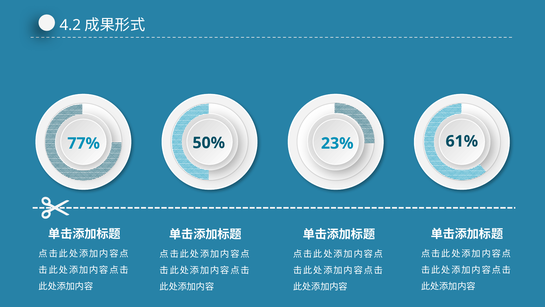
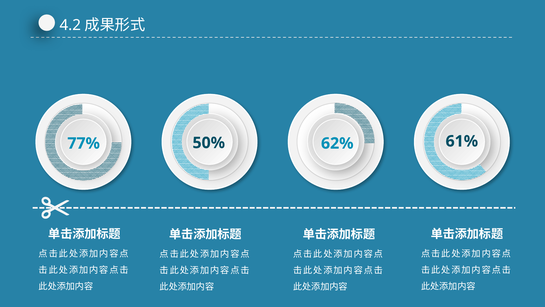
23%: 23% -> 62% (337, 143)
